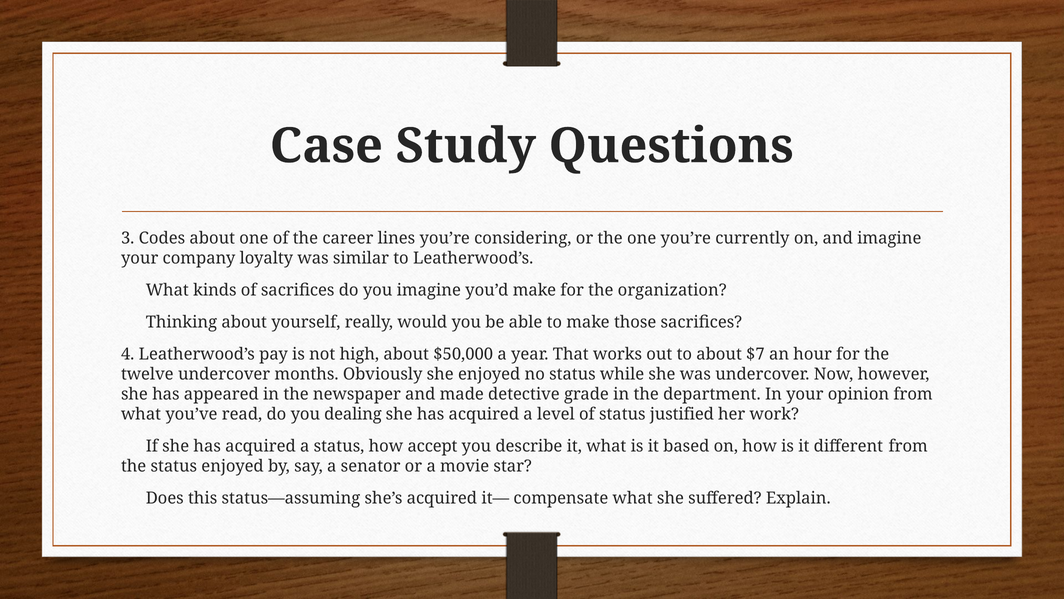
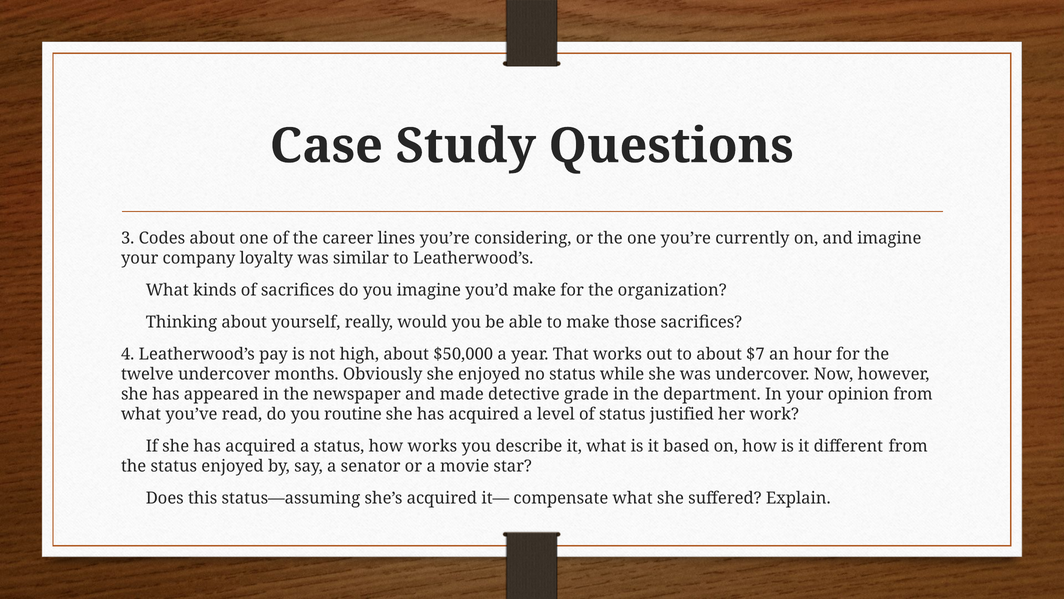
dealing: dealing -> routine (353, 414)
how accept: accept -> works (432, 446)
